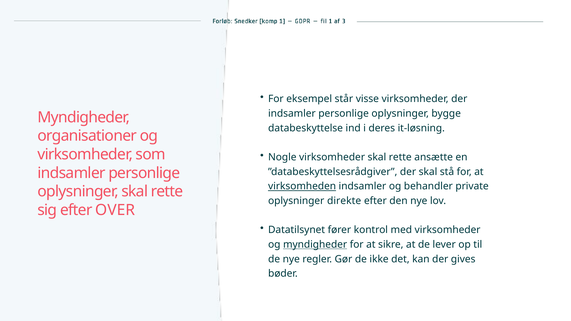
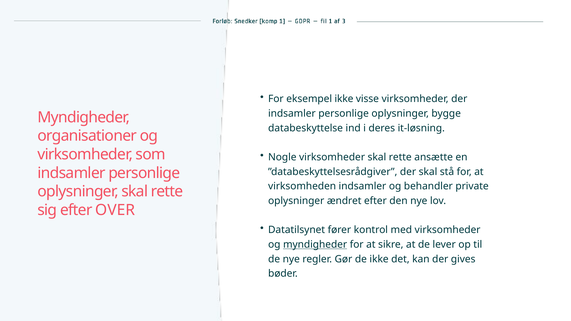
eksempel står: står -> ikke (344, 99)
virksomheden underline: present -> none (302, 186)
direkte: direkte -> ændret (344, 201)
